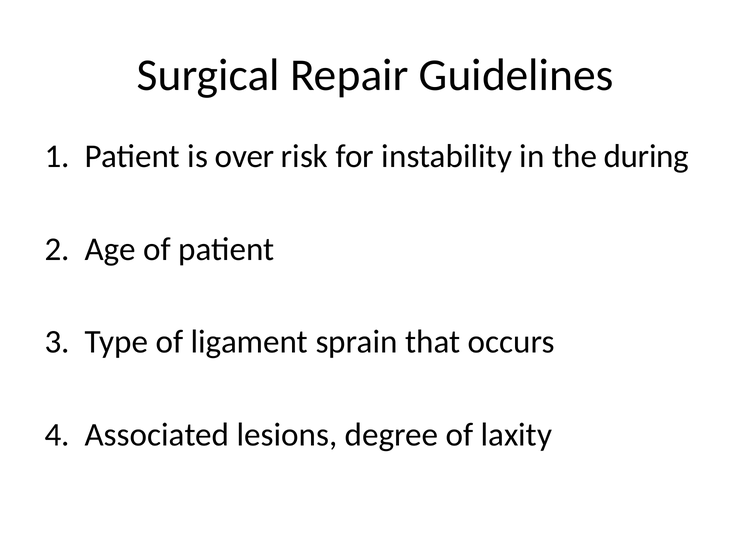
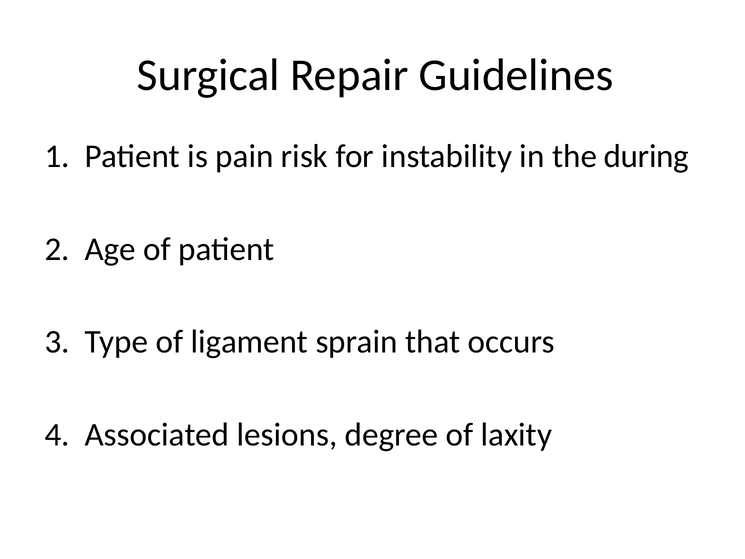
over: over -> pain (244, 156)
